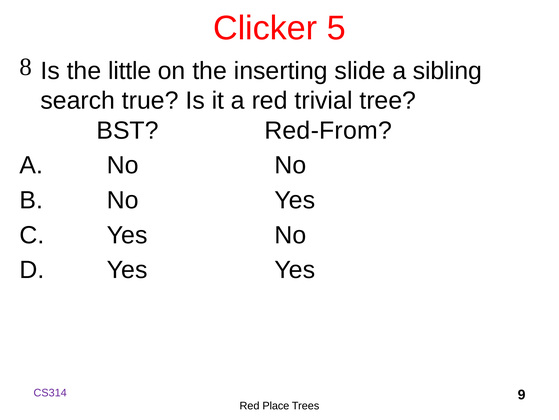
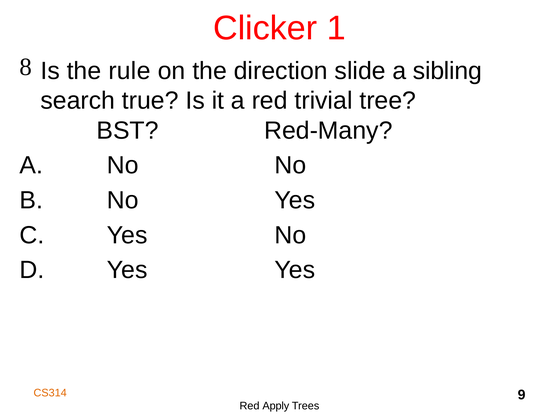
5: 5 -> 1 (336, 28)
little: little -> rule (129, 71)
inserting: inserting -> direction (281, 71)
Red-From: Red-From -> Red-Many (328, 130)
CS314 colour: purple -> orange (50, 392)
Place: Place -> Apply (276, 405)
